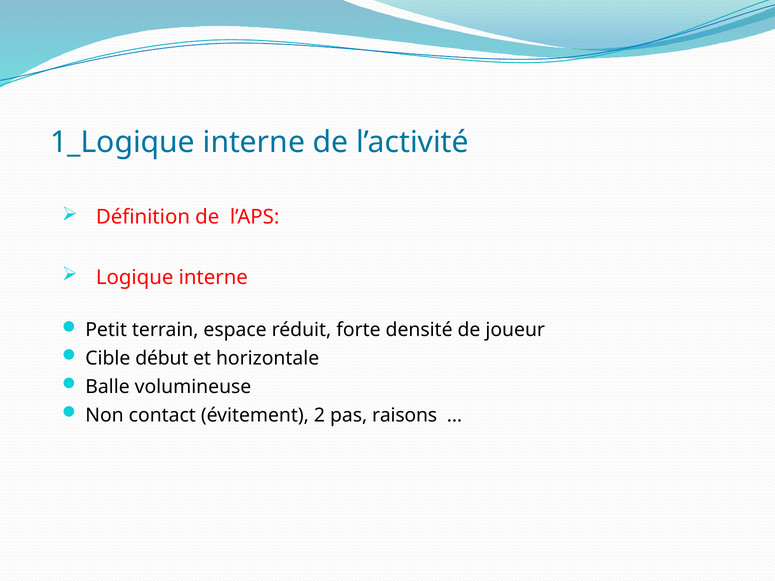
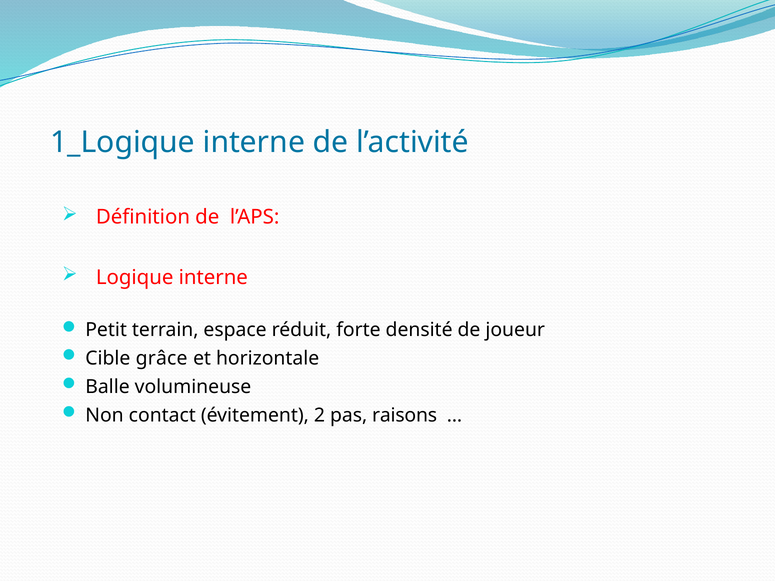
début: début -> grâce (162, 359)
